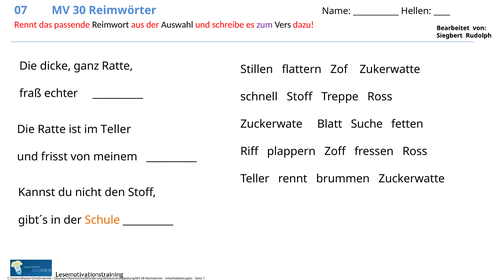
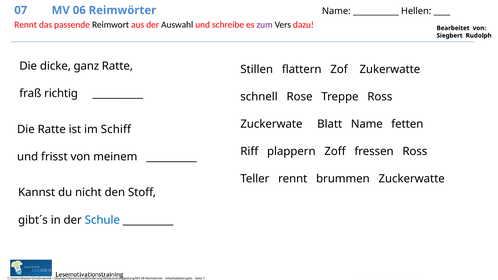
30: 30 -> 06 (79, 10)
echter: echter -> richtig (61, 93)
schnell Stoff: Stoff -> Rose (300, 97)
Blatt Suche: Suche -> Name (367, 124)
im Teller: Teller -> Schiff (116, 129)
Schule colour: orange -> blue (102, 220)
